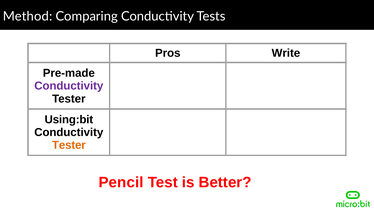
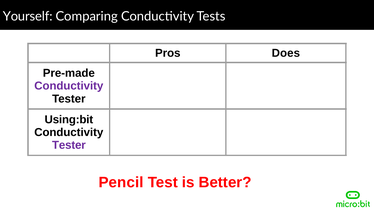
Method: Method -> Yourself (28, 16)
Write: Write -> Does (286, 53)
Tester colour: orange -> purple (69, 145)
